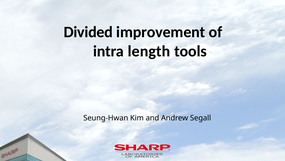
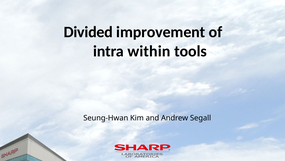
length: length -> within (149, 51)
